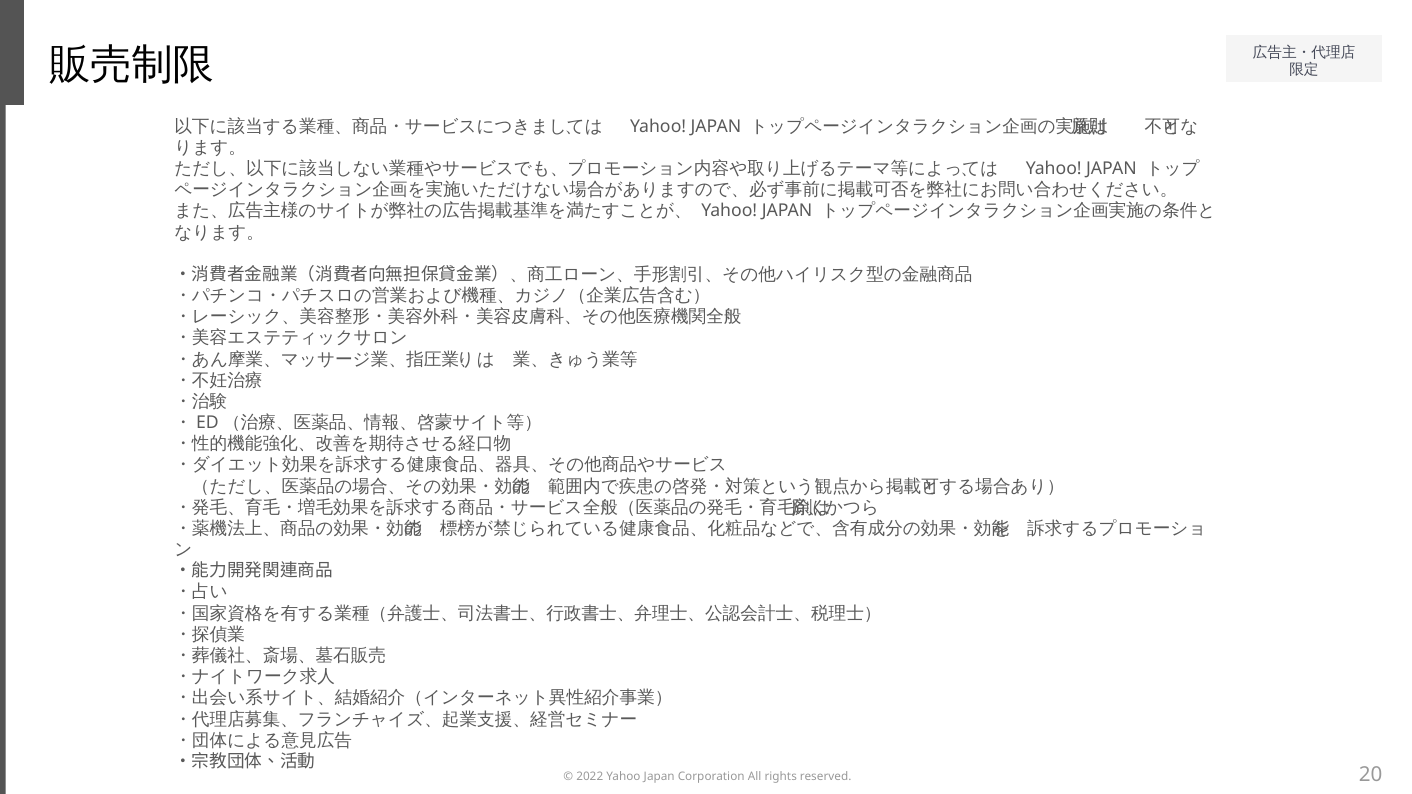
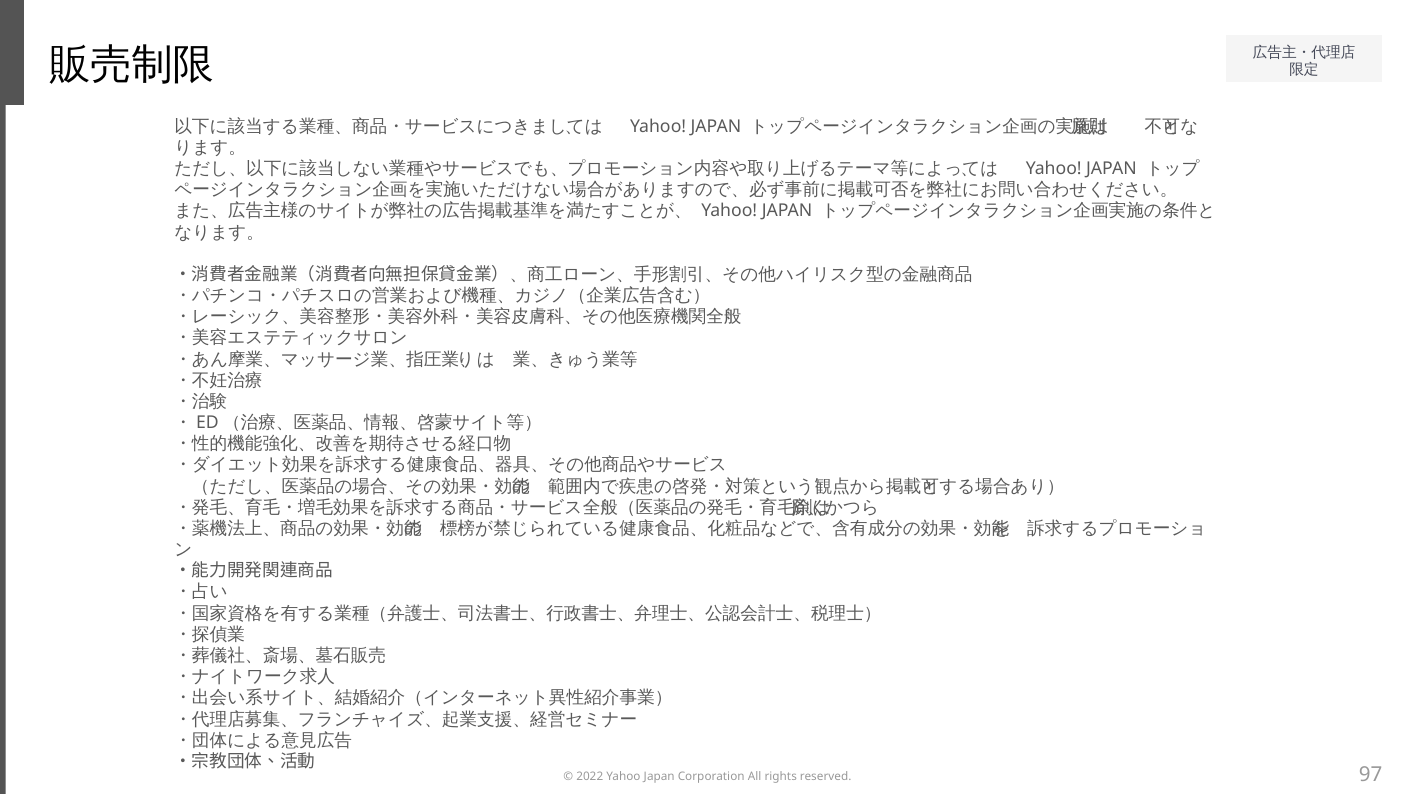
20: 20 -> 97 (1371, 775)
